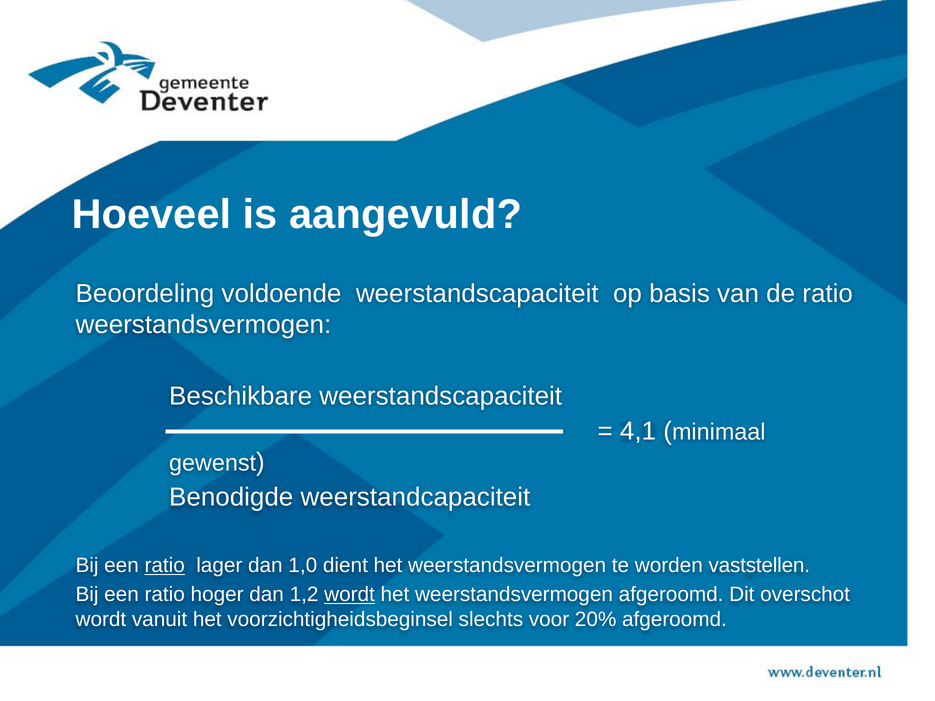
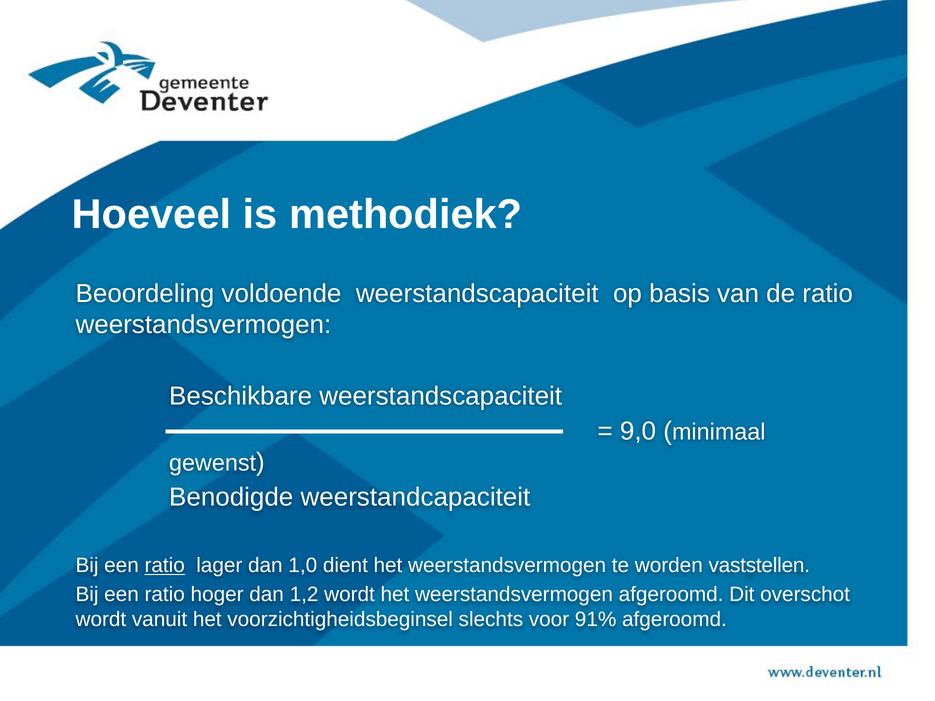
aangevuld: aangevuld -> methodiek (406, 215)
4,1: 4,1 -> 9,0 (638, 431)
wordt underline: present -> none (349, 595)
20%: 20% -> 91% (596, 620)
